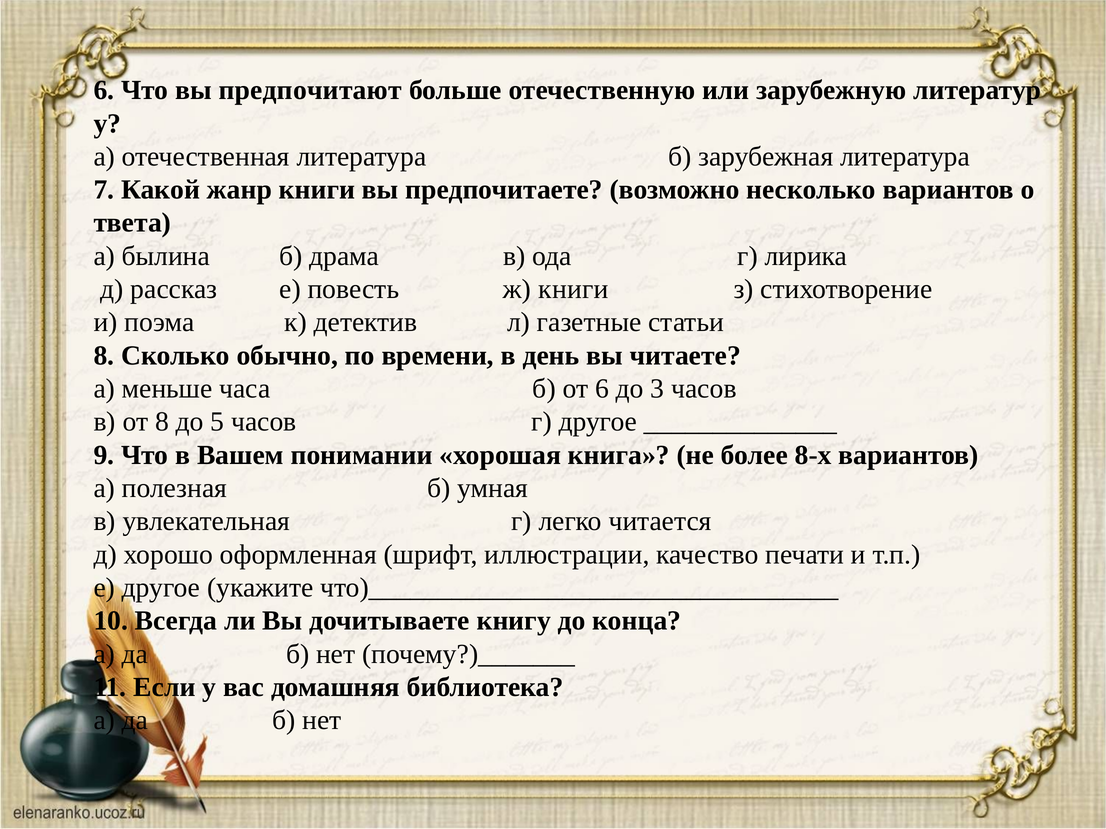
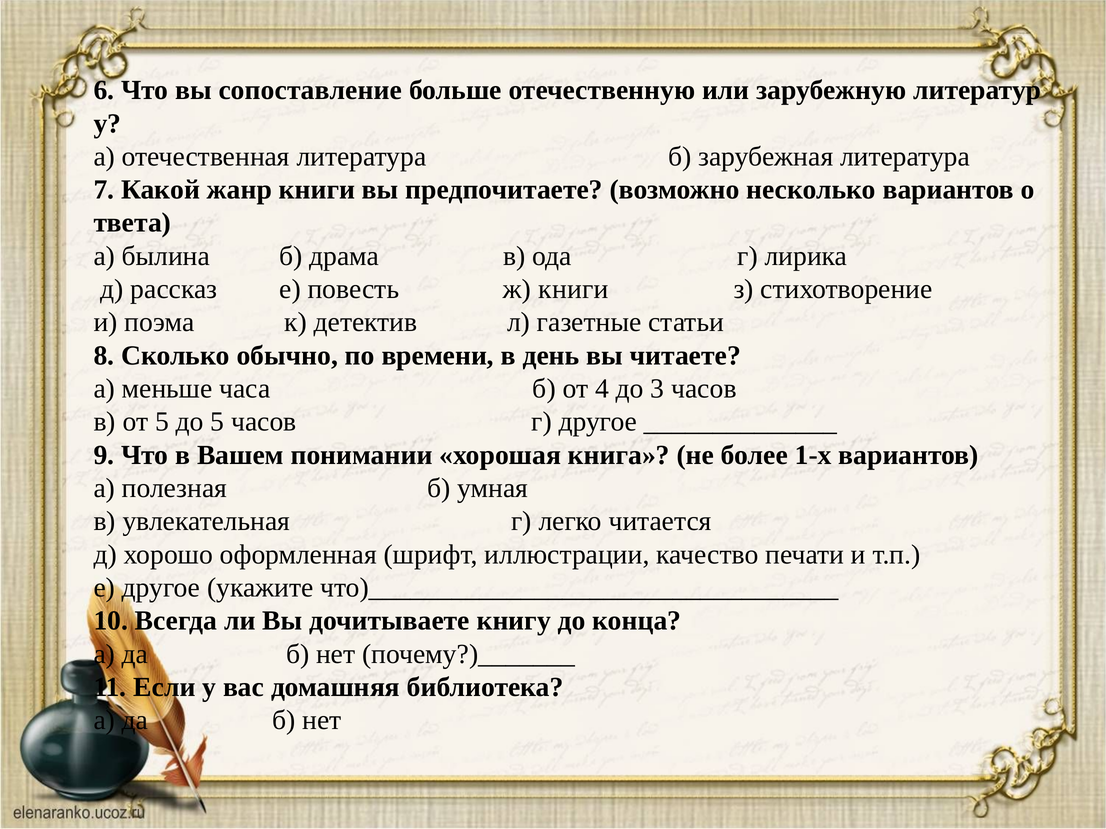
предпочитают: предпочитают -> сопоставление (310, 90)
от 6: 6 -> 4 (602, 389)
от 8: 8 -> 5 (162, 422)
8-х: 8-х -> 1-х (813, 455)
